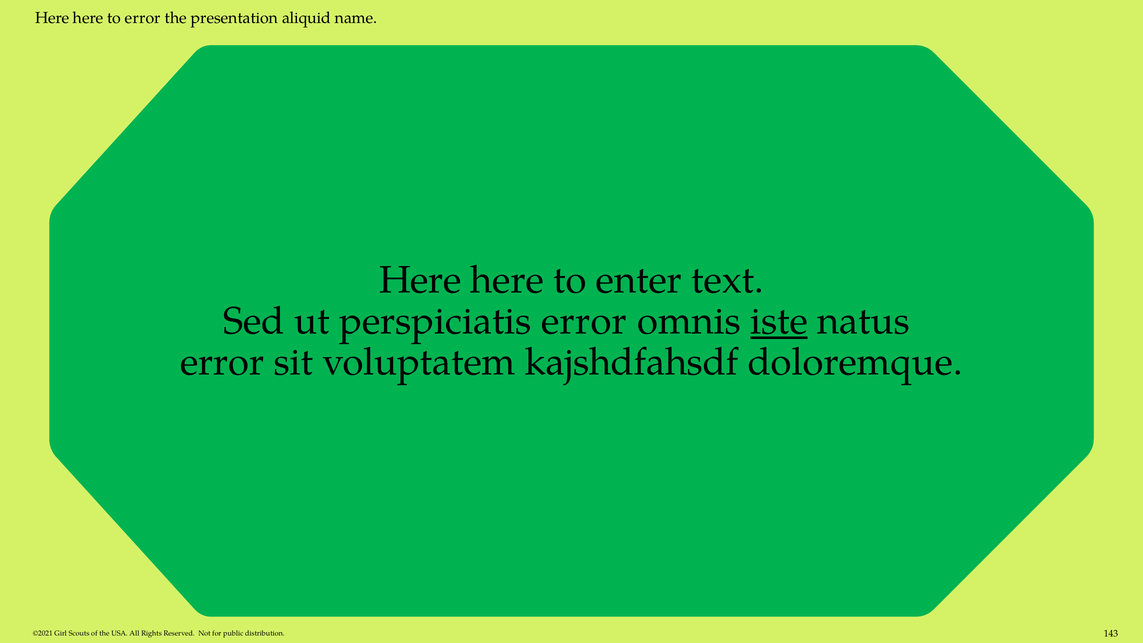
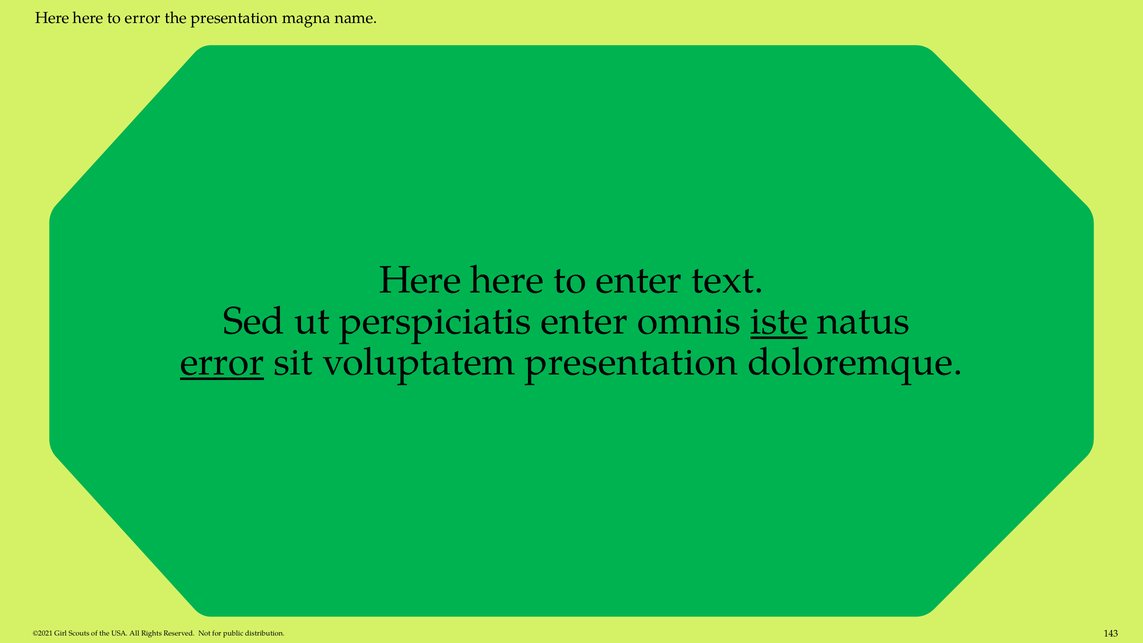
aliquid: aliquid -> magna (306, 18)
perspiciatis error: error -> enter (584, 321)
error underline: none -> present (222, 362)
voluptatem kajshdfahsdf: kajshdfahsdf -> presentation (631, 362)
